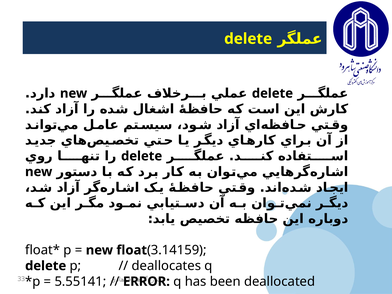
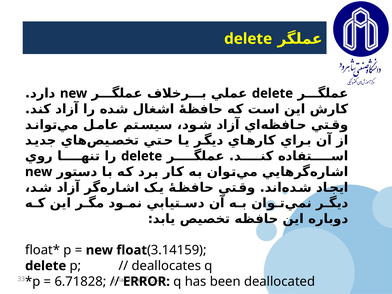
5.55141: 5.55141 -> 6.71828 (80, 282)
